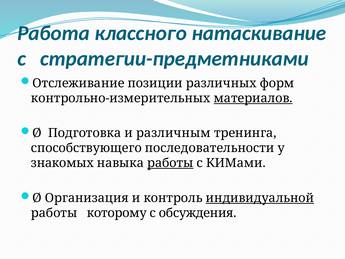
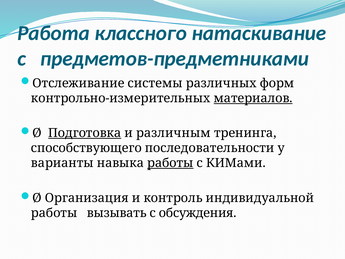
стратегии-предметниками: стратегии-предметниками -> предметов-предметниками (175, 59)
позиции: позиции -> системы (155, 83)
Подготовка underline: none -> present (85, 133)
знакомых: знакомых -> варианты (62, 163)
индивидуальной underline: present -> none (260, 198)
которому: которому -> вызывать (117, 213)
